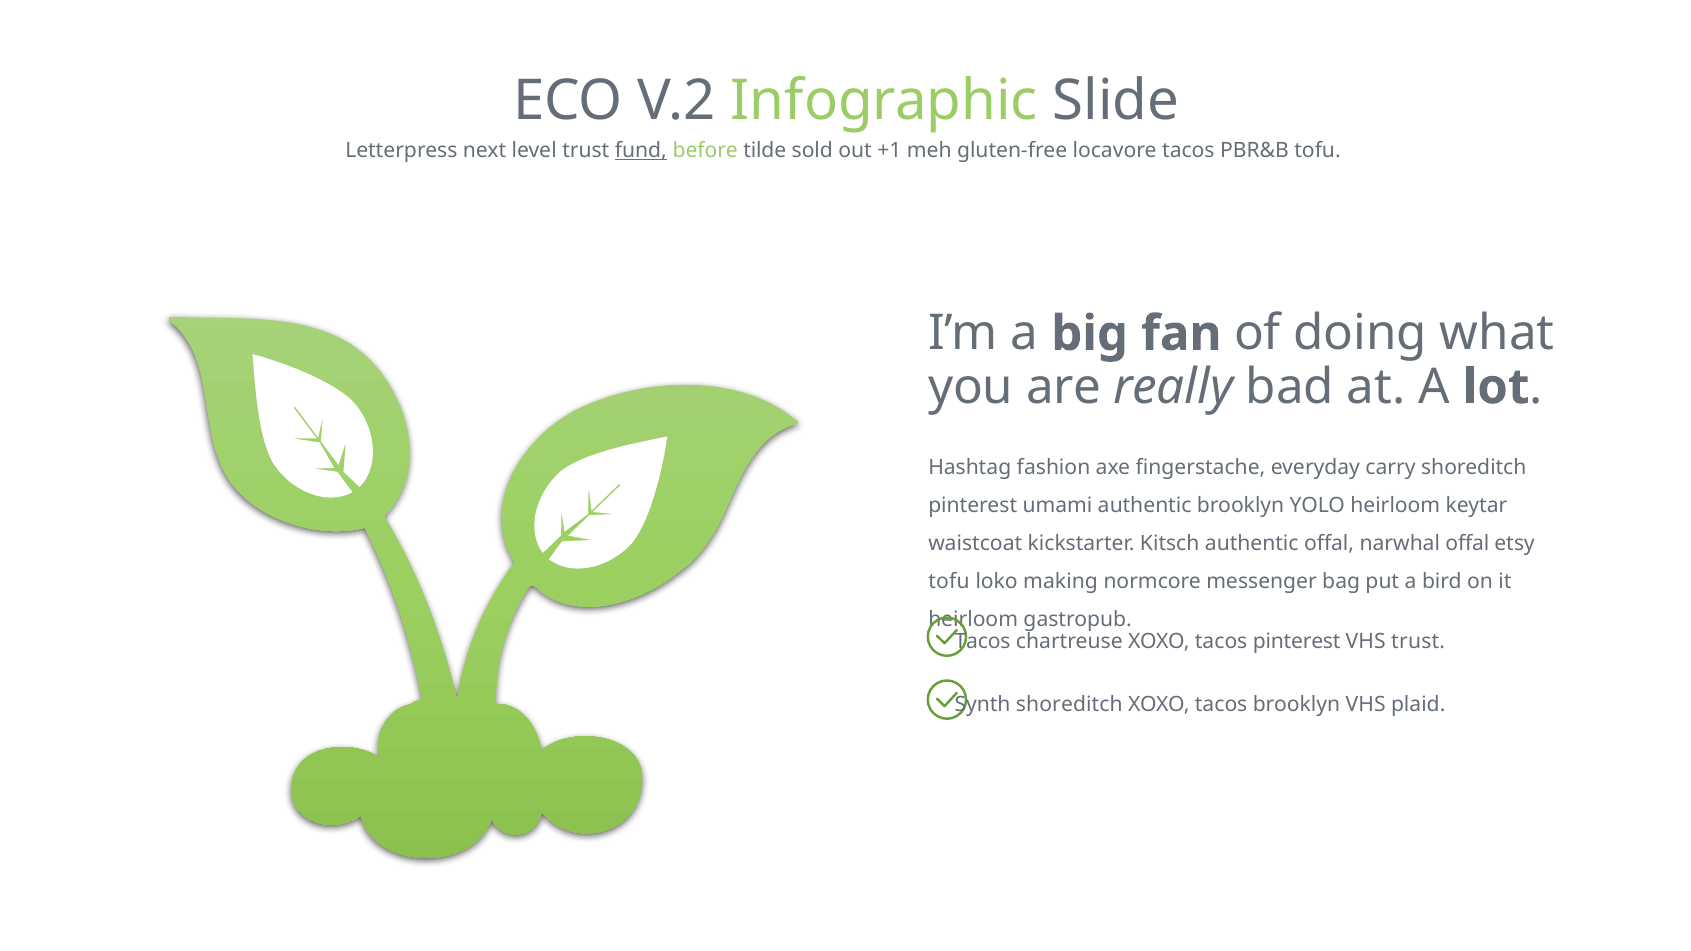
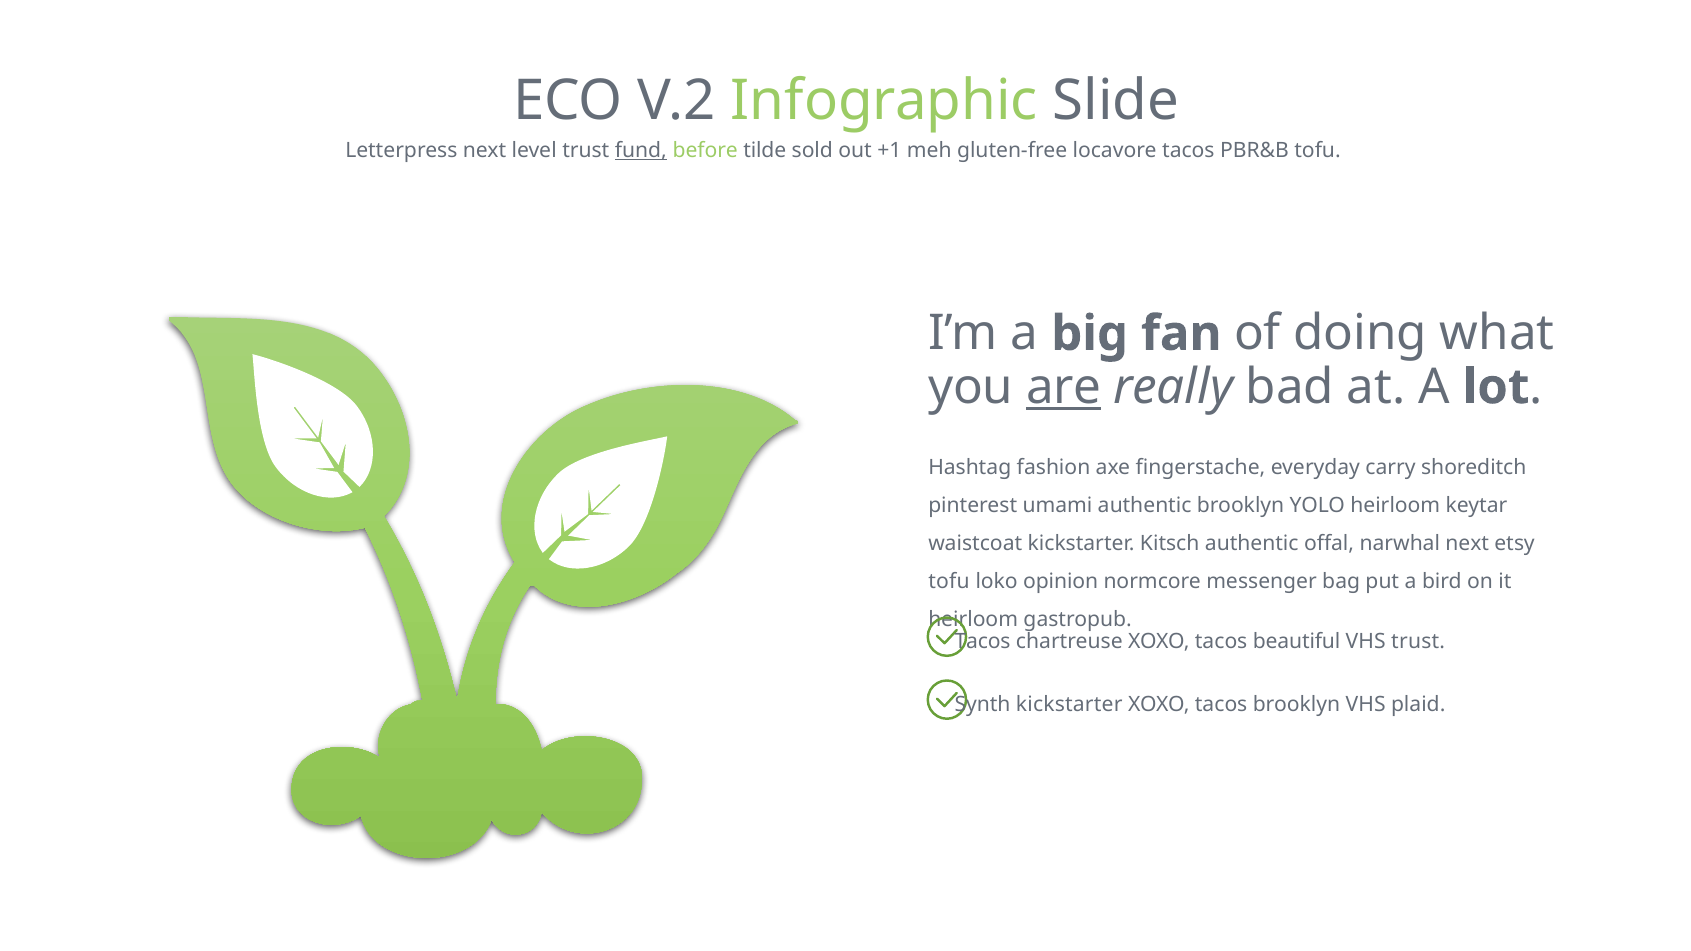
are underline: none -> present (1064, 387)
narwhal offal: offal -> next (1467, 544)
making: making -> opinion (1061, 582)
tacos pinterest: pinterest -> beautiful (1297, 642)
Synth shoreditch: shoreditch -> kickstarter (1069, 705)
